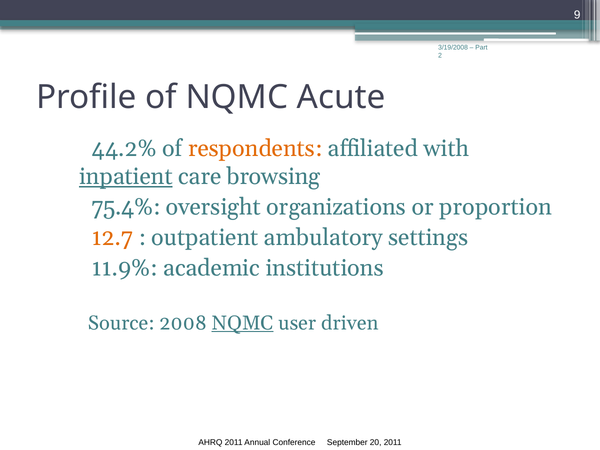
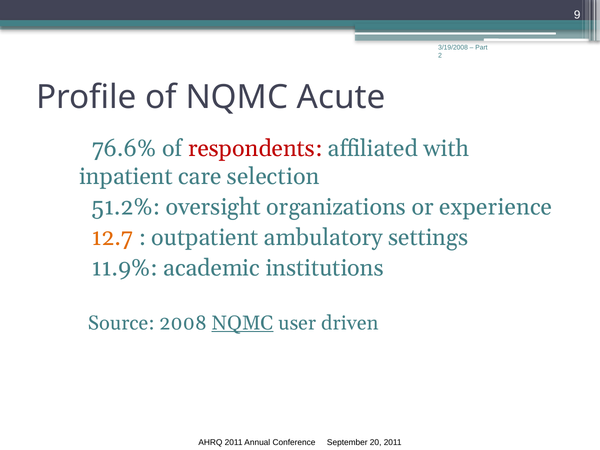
44.2%: 44.2% -> 76.6% (124, 149)
respondents colour: orange -> red (255, 149)
inpatient underline: present -> none (126, 177)
browsing: browsing -> selection (273, 177)
75.4%: 75.4% -> 51.2% (126, 207)
proportion: proportion -> experience (496, 207)
